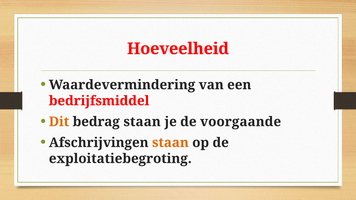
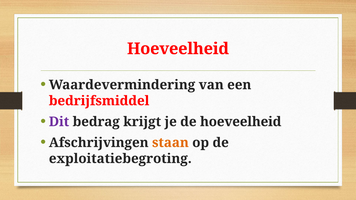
Dit colour: orange -> purple (59, 122)
bedrag staan: staan -> krijgt (142, 122)
de voorgaande: voorgaande -> hoeveelheid (241, 122)
